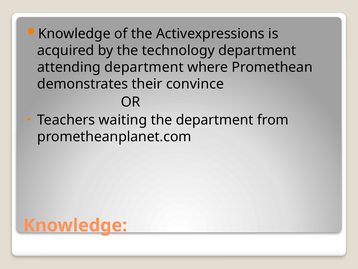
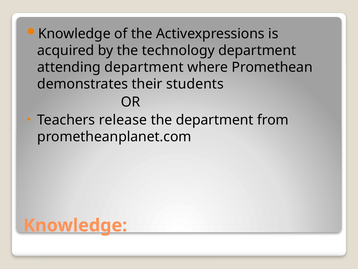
convince: convince -> students (195, 84)
waiting: waiting -> release (123, 120)
